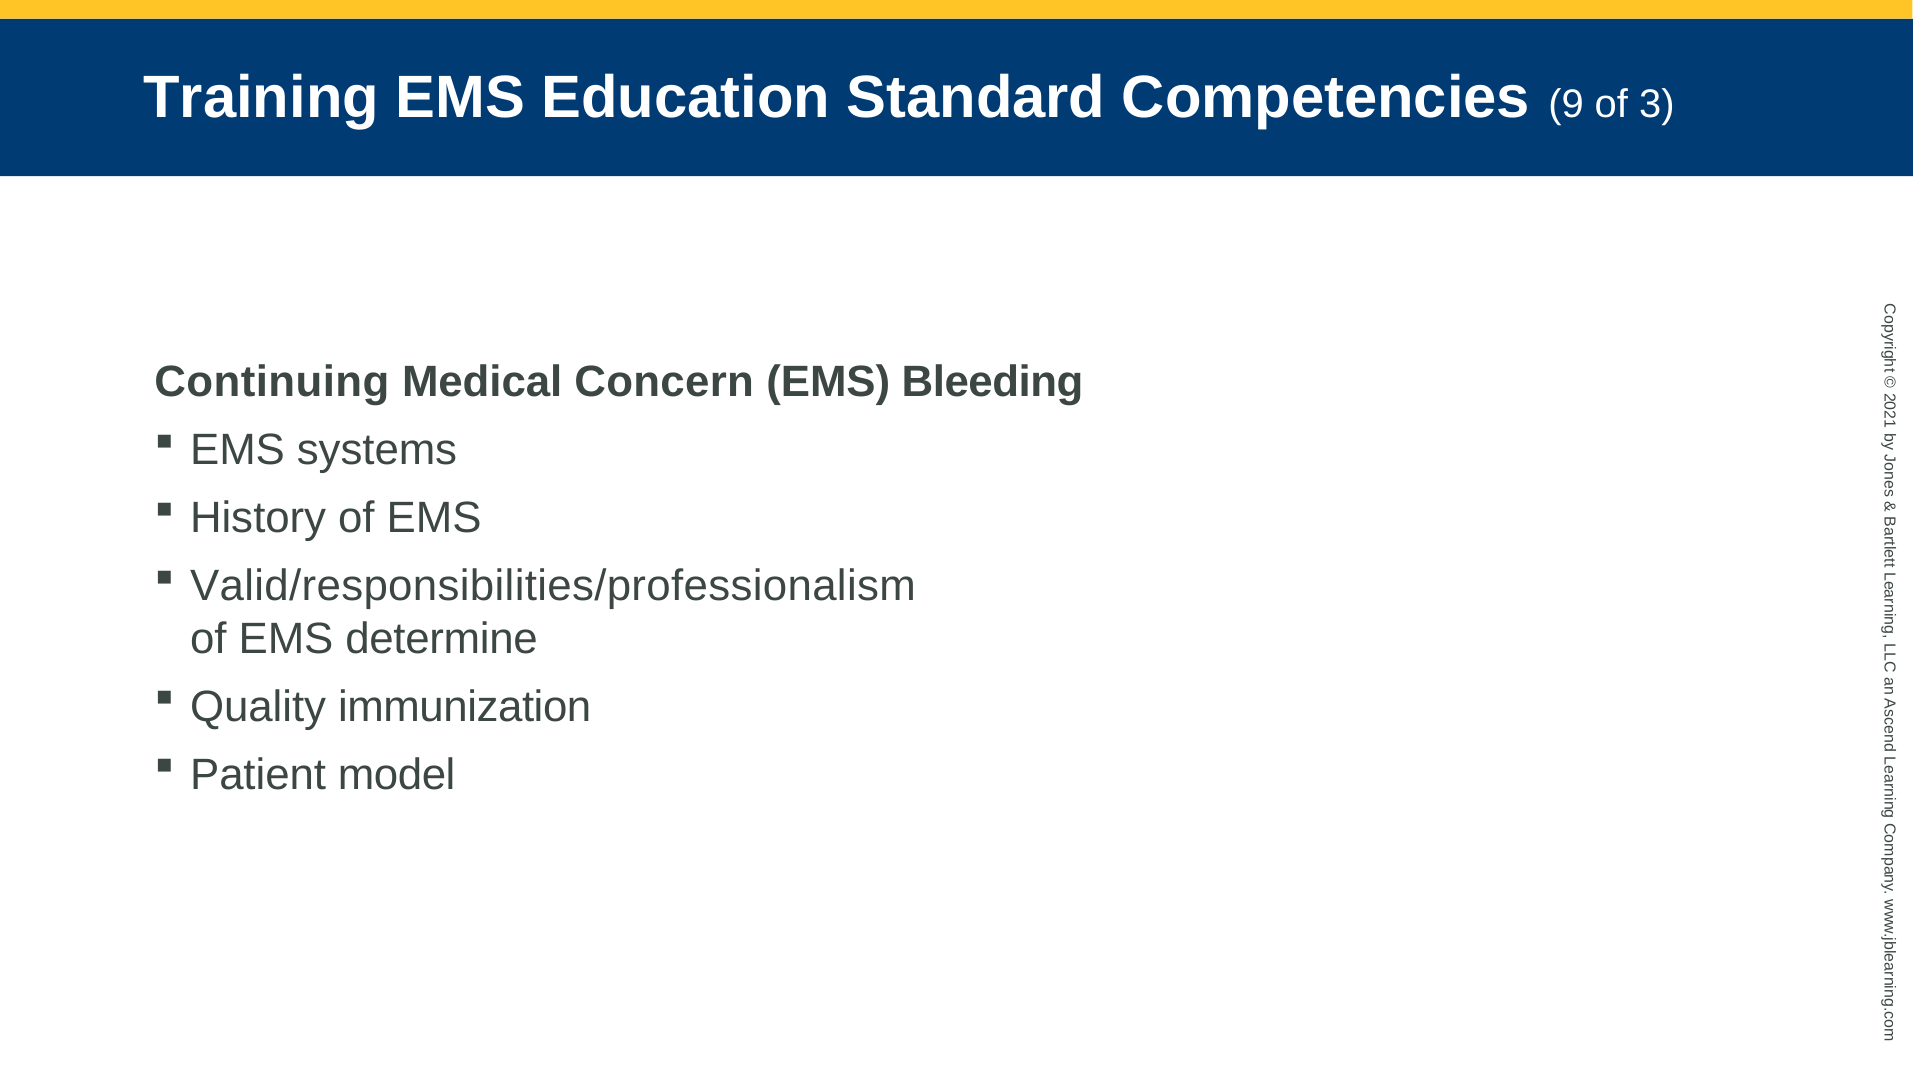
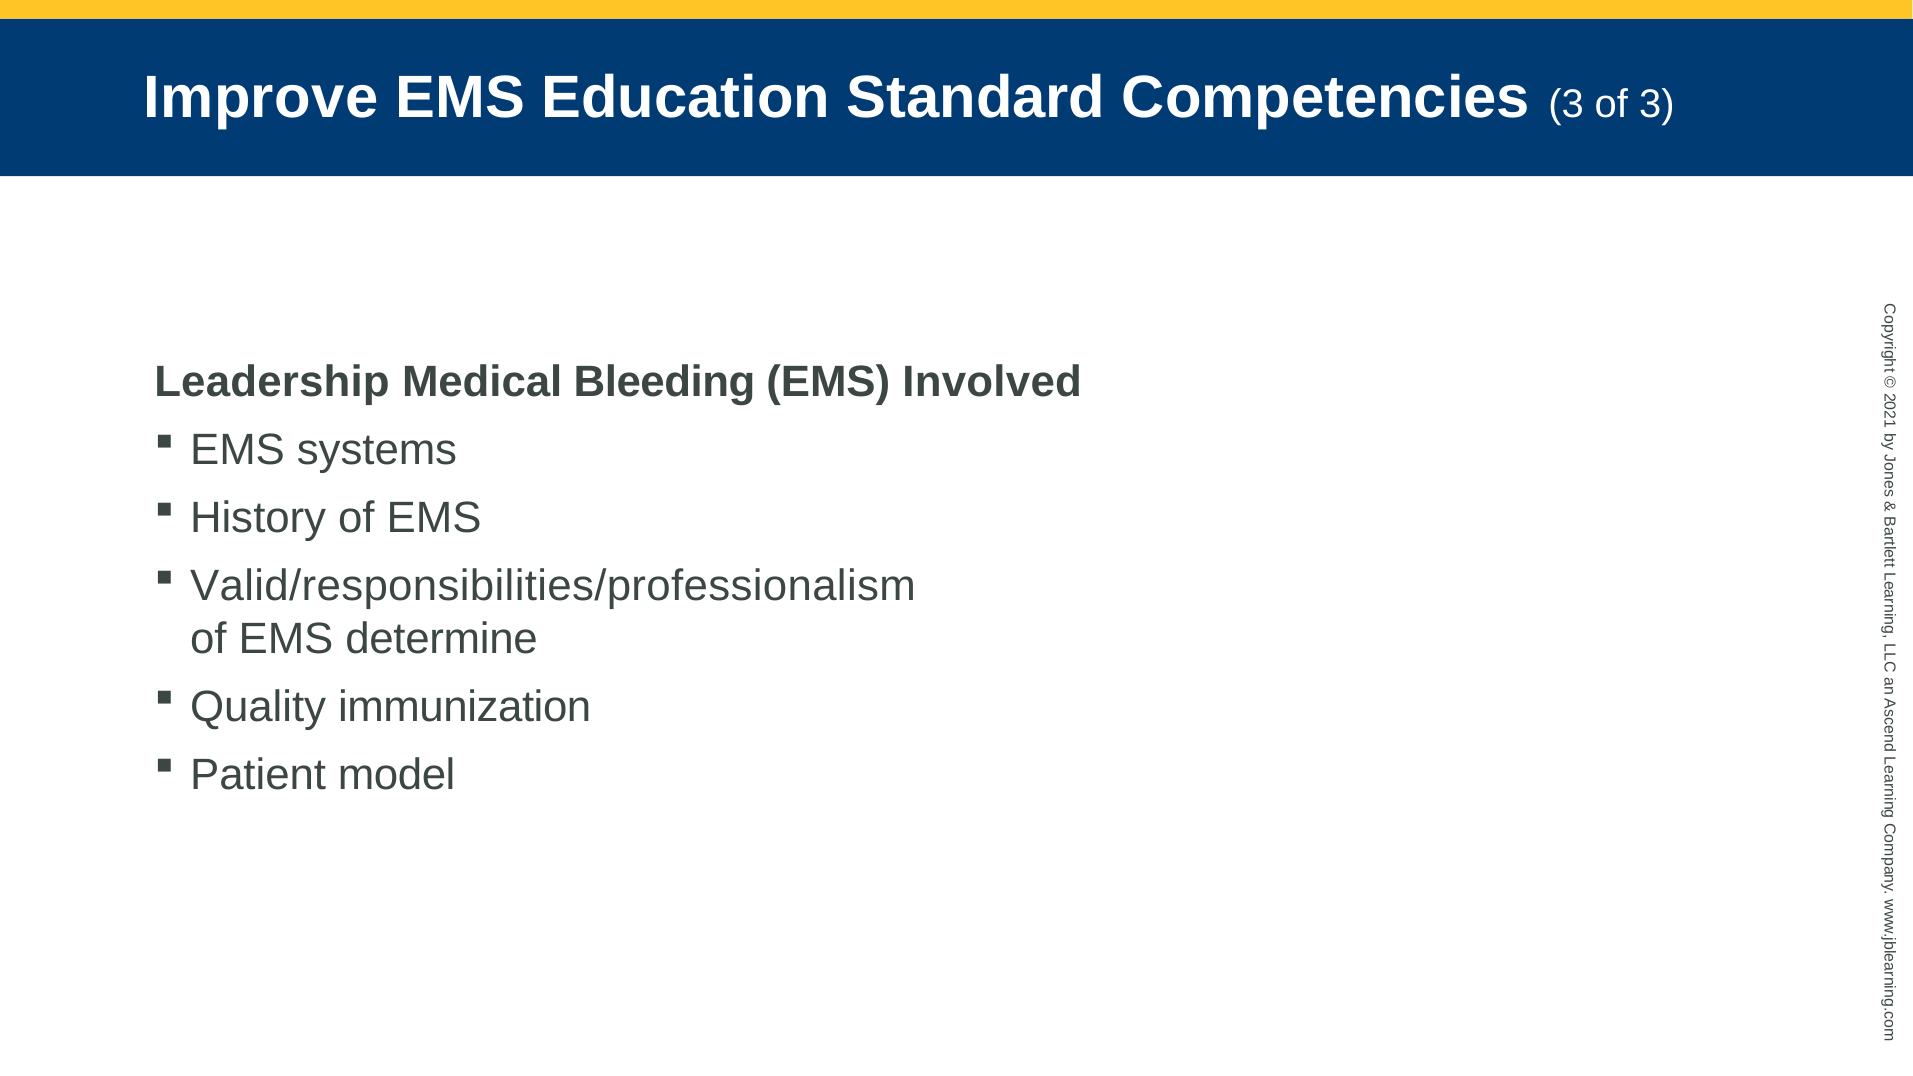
Training: Training -> Improve (261, 98)
Competencies 9: 9 -> 3 (1566, 105)
Continuing: Continuing -> Leadership (272, 382)
Concern: Concern -> Bleeding (665, 382)
Bleeding: Bleeding -> Involved (992, 382)
